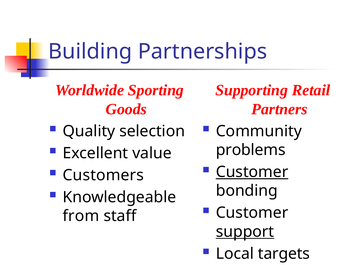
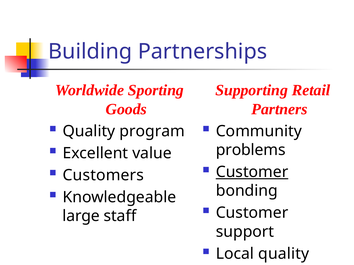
selection: selection -> program (152, 131)
from: from -> large (81, 216)
support underline: present -> none (245, 232)
Local targets: targets -> quality (284, 254)
